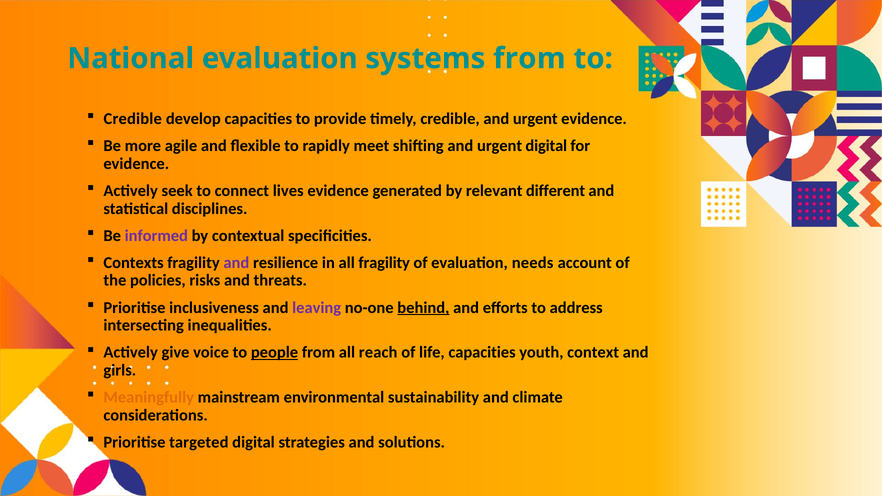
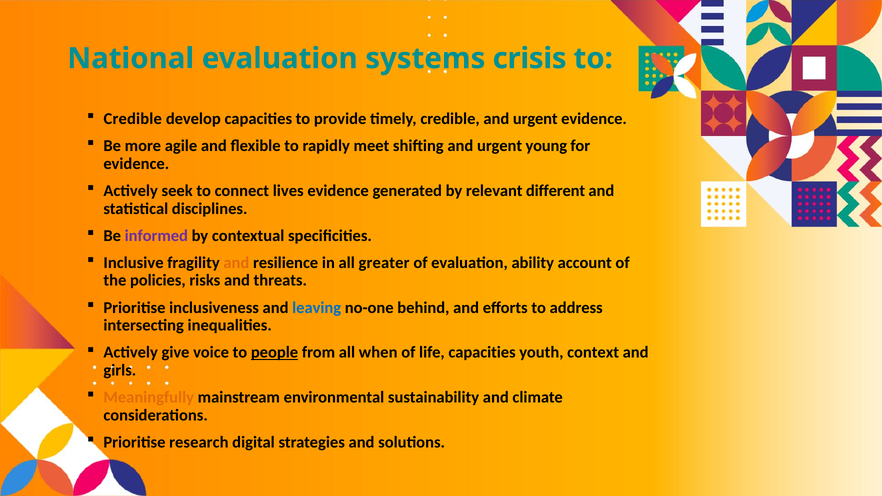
systems from: from -> crisis (530, 58)
urgent digital: digital -> young (546, 146)
Contexts: Contexts -> Inclusive (134, 263)
and colour: purple -> orange (236, 263)
all fragility: fragility -> greater (384, 263)
needs: needs -> ability (533, 263)
leaving colour: purple -> blue (317, 308)
behind underline: present -> none (423, 308)
reach: reach -> when (378, 353)
targeted: targeted -> research (199, 442)
